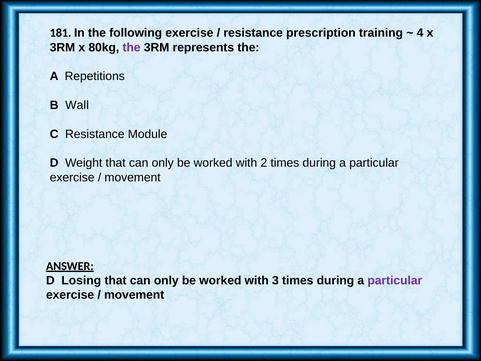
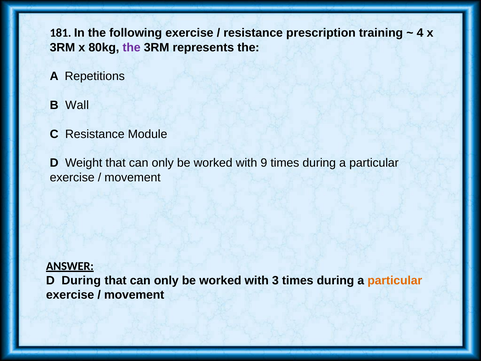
2: 2 -> 9 (264, 163)
D Losing: Losing -> During (81, 280)
particular colour: purple -> orange (395, 280)
